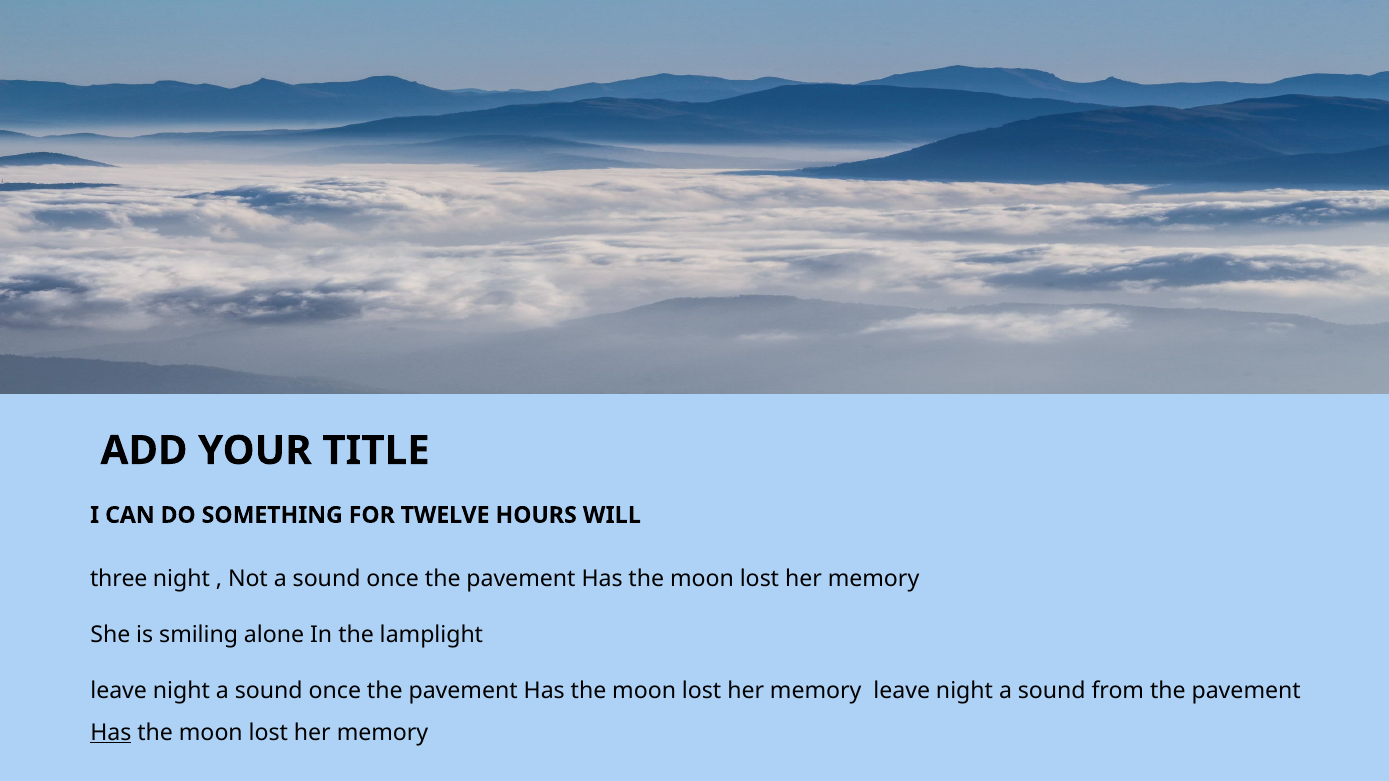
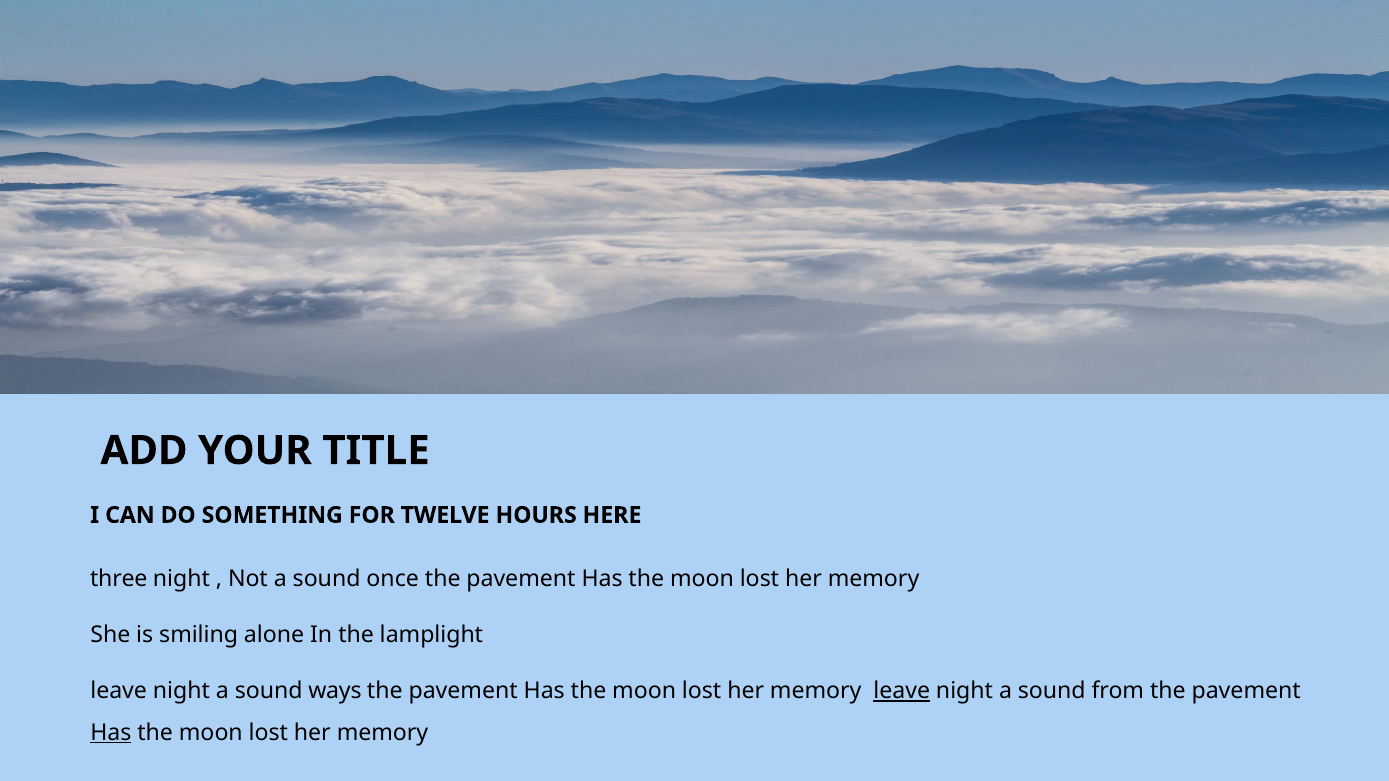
WILL: WILL -> HERE (612, 515)
night a sound once: once -> ways (335, 691)
leave underline: none -> present (902, 691)
